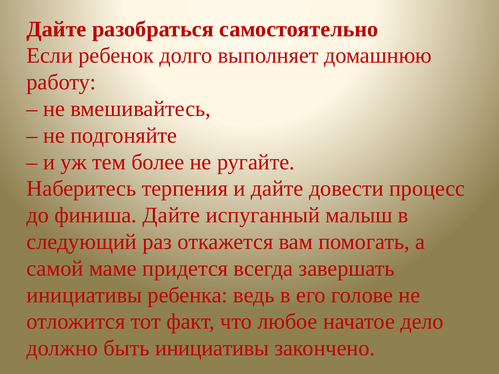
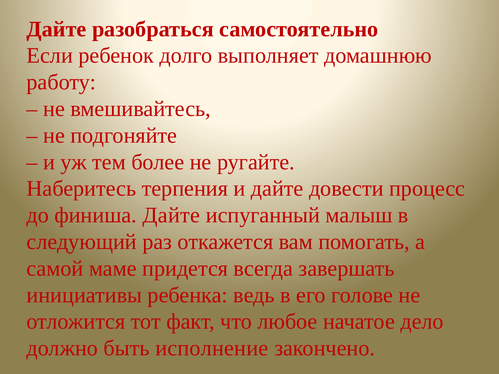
быть инициативы: инициативы -> исполнение (212, 348)
